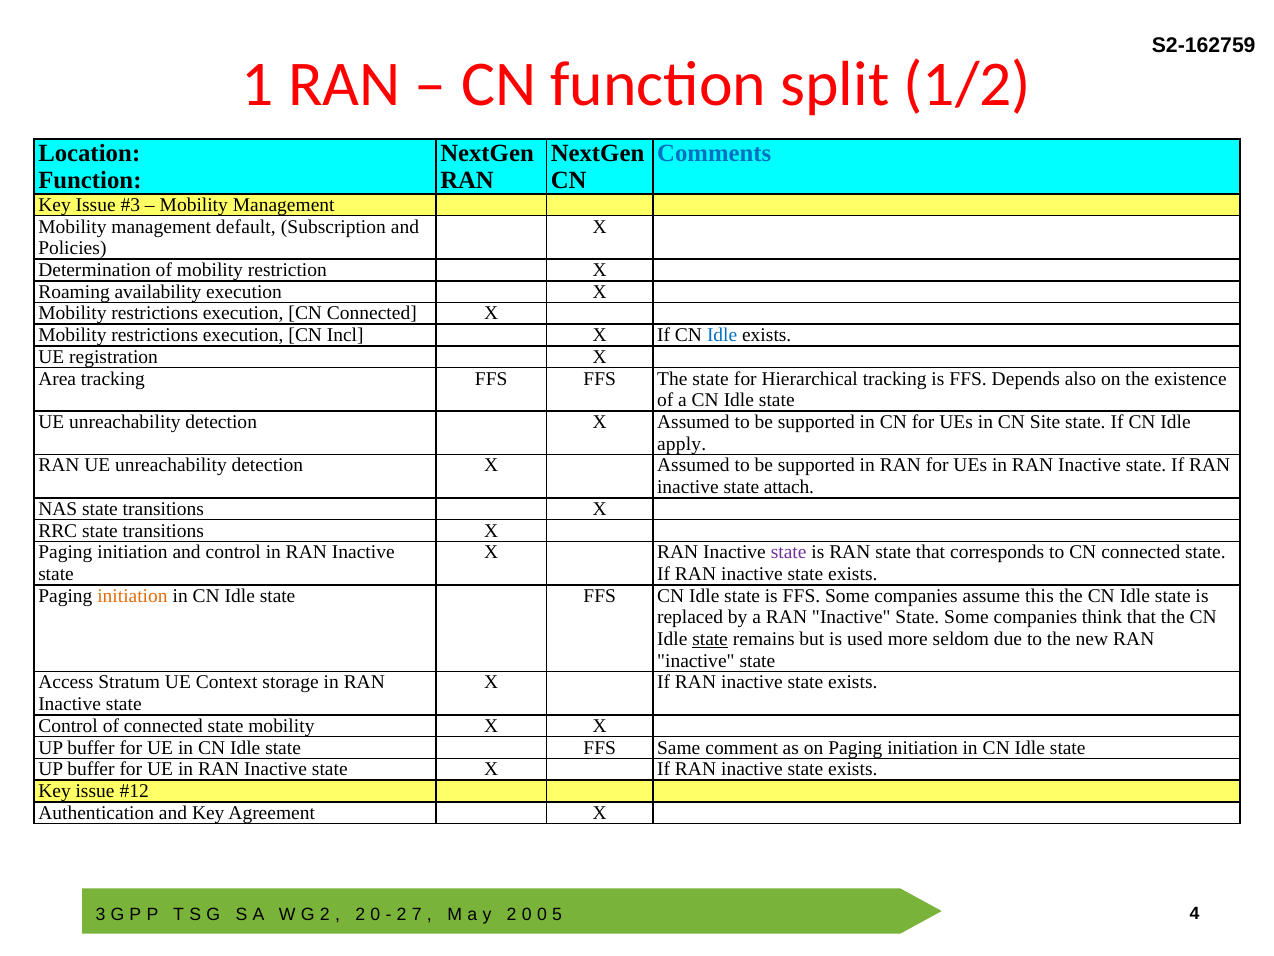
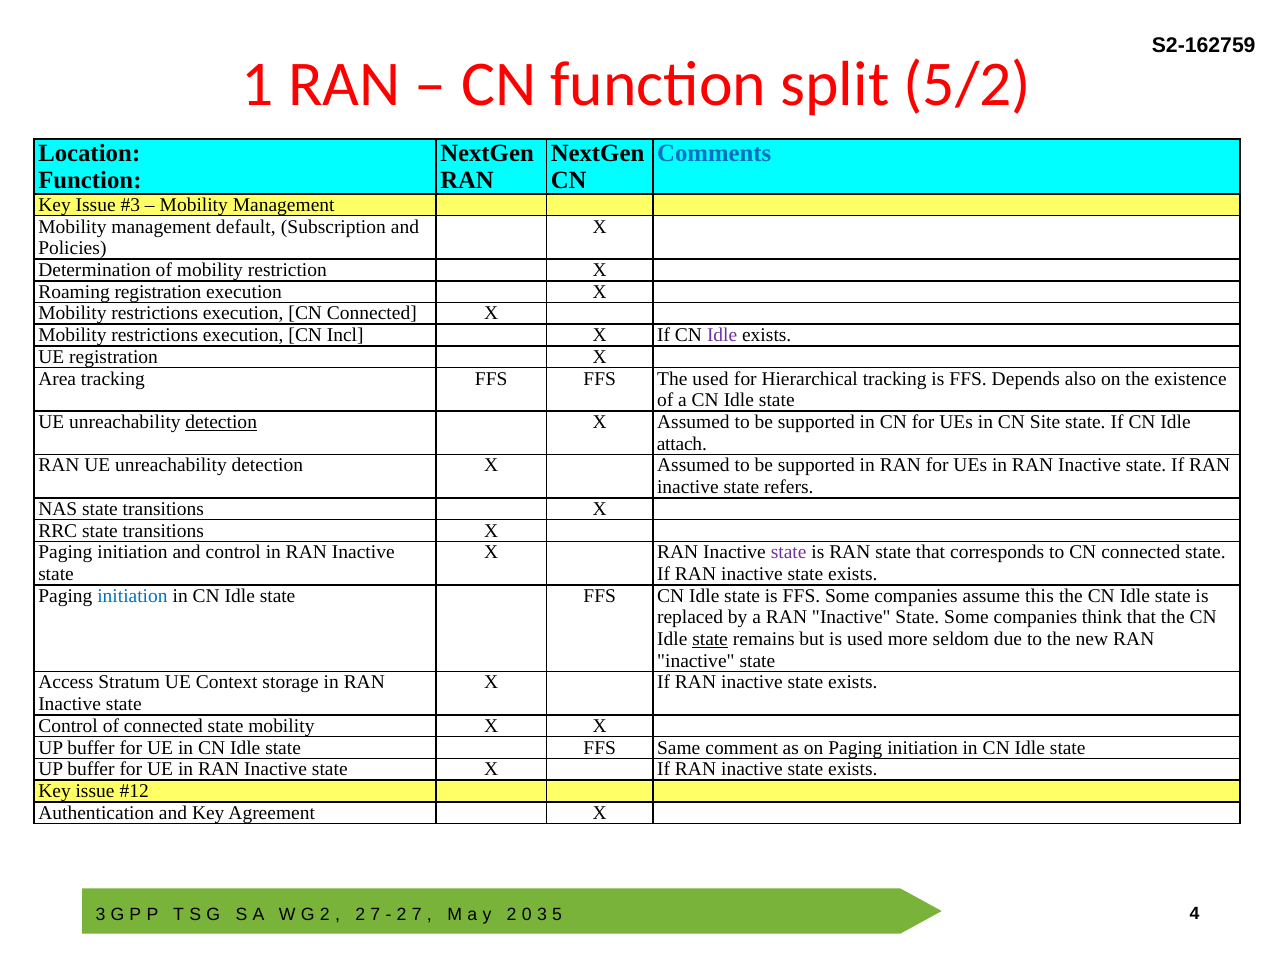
1/2: 1/2 -> 5/2 (967, 84)
Roaming availability: availability -> registration (158, 292)
Idle colour: blue -> purple (722, 335)
The state: state -> used (711, 378)
detection underline: none -> present (221, 422)
apply: apply -> attach (682, 444)
attach: attach -> refers (789, 487)
initiation colour: orange -> blue (132, 595)
0: 0 -> 7 (375, 914)
0: 0 -> 3 (542, 914)
